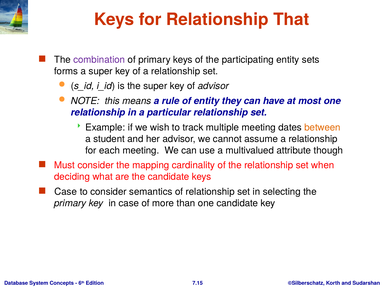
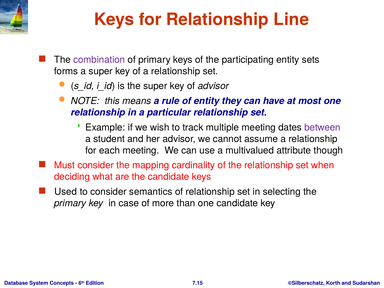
That: That -> Line (291, 20)
between colour: orange -> purple (322, 127)
Case: Case -> Used (66, 192)
